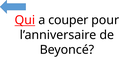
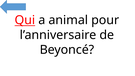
couper: couper -> animal (68, 20)
